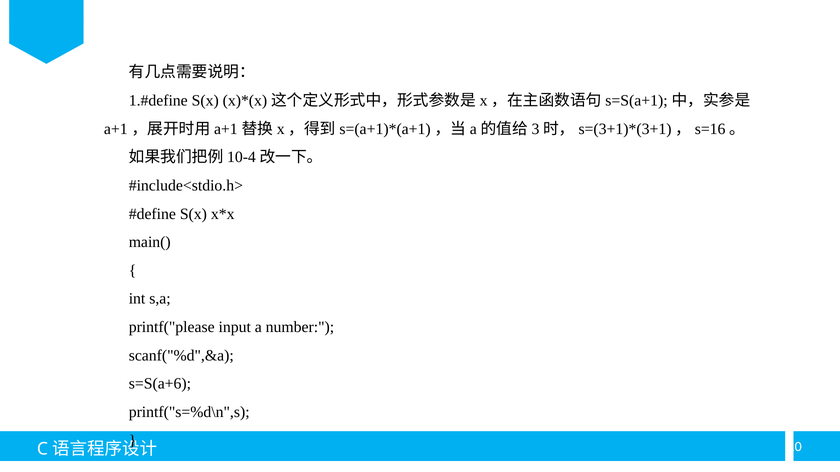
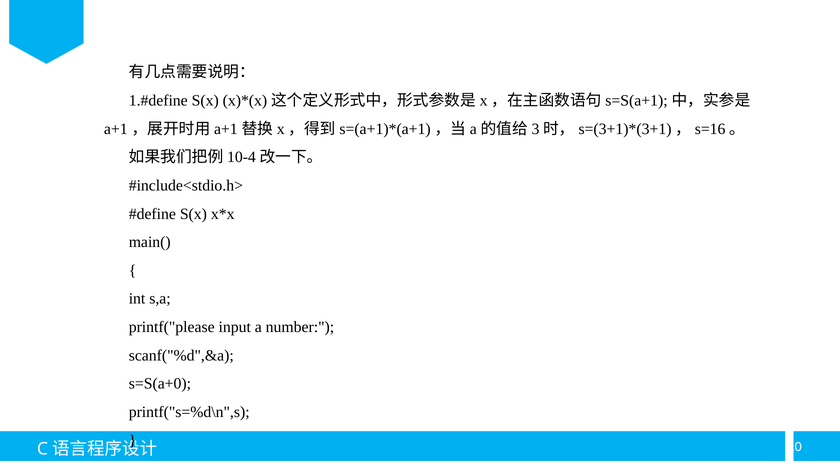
s=S(a+6: s=S(a+6 -> s=S(a+0 (160, 384)
